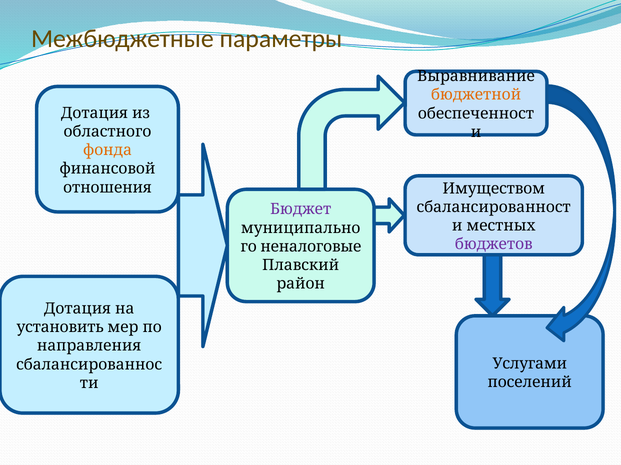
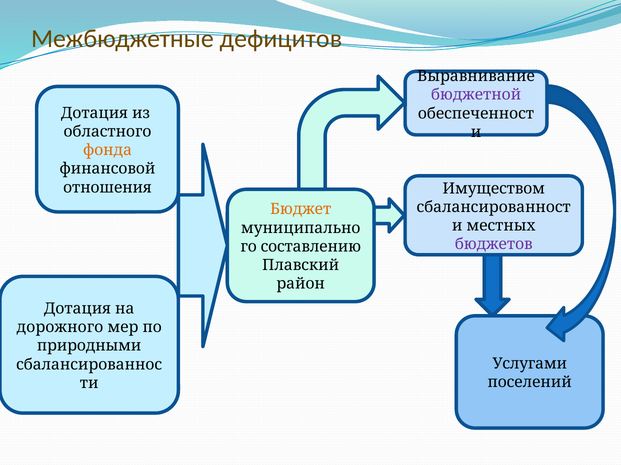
параметры: параметры -> дефицитов (281, 39)
бюджетной colour: orange -> purple (476, 95)
Бюджет colour: purple -> orange (301, 210)
неналоговые: неналоговые -> составлению (311, 247)
установить: установить -> дорожного (60, 328)
направления: направления -> природными (89, 346)
